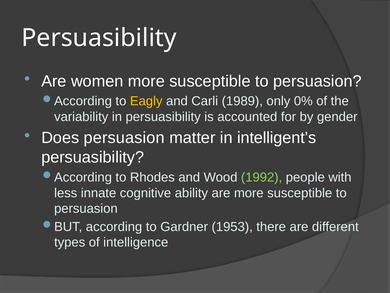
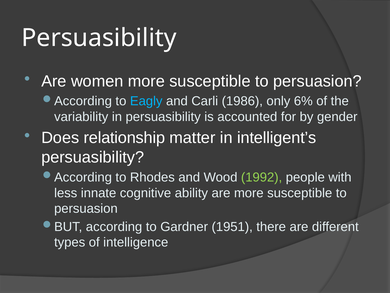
Eagly colour: yellow -> light blue (146, 101)
1989: 1989 -> 1986 (242, 101)
0%: 0% -> 6% (303, 101)
Does persuasion: persuasion -> relationship (124, 138)
1953: 1953 -> 1951 (232, 226)
